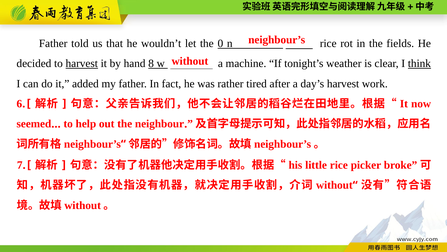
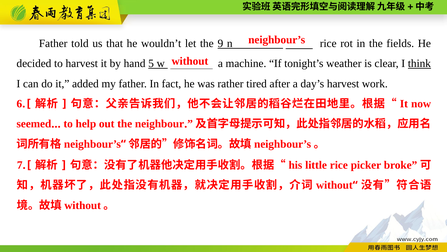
0: 0 -> 9 (220, 43)
harvest underline: present -> none (82, 63)
8: 8 -> 5 (151, 63)
